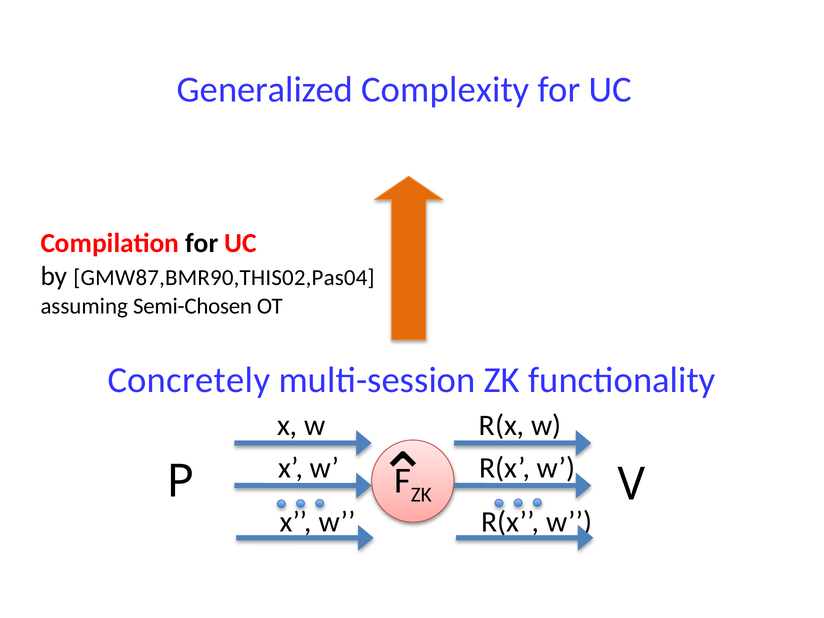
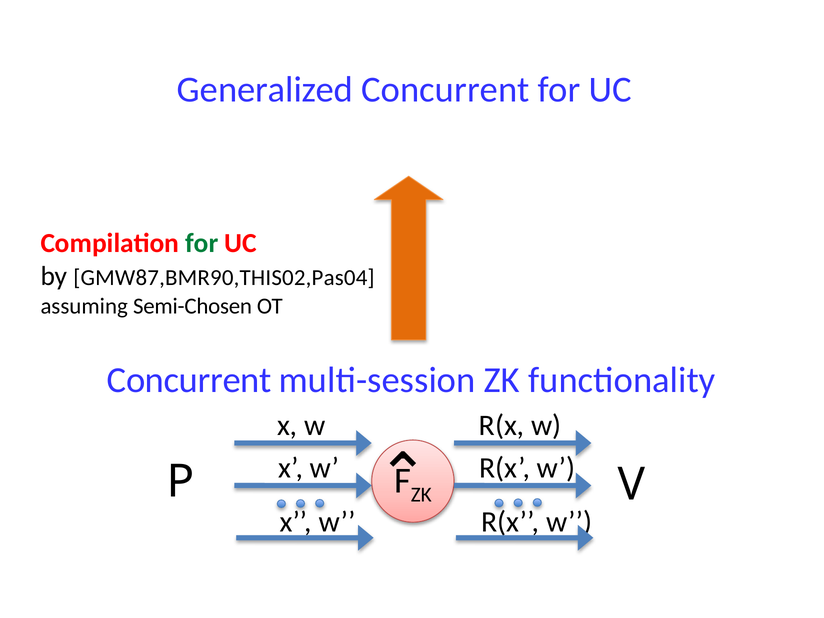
Generalized Complexity: Complexity -> Concurrent (445, 90)
for colour: black -> green (202, 243)
Concretely: Concretely -> Concurrent (189, 380)
